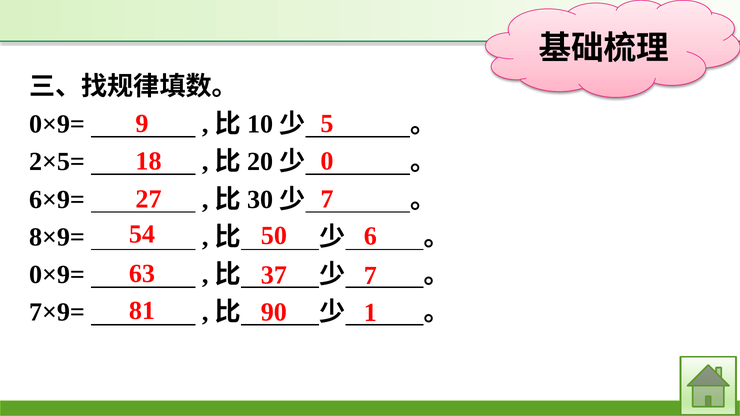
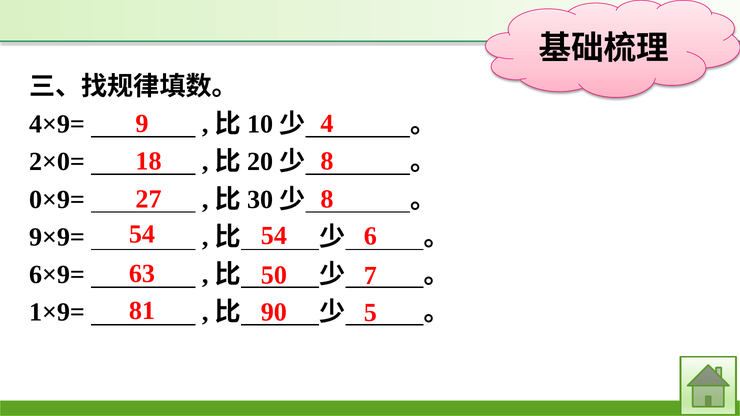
5: 5 -> 4 (327, 124)
0×9=: 0×9= -> 4×9= (57, 124)
18 0: 0 -> 8 (327, 161)
2×5=: 2×5= -> 2×0= (57, 162)
27 7: 7 -> 8 (327, 199)
6×9=: 6×9= -> 0×9= (57, 200)
54 50: 50 -> 54 (274, 236)
8×9=: 8×9= -> 9×9= (57, 237)
37: 37 -> 50 (274, 275)
0×9=: 0×9= -> 6×9= (57, 275)
1: 1 -> 5 (370, 313)
7×9=: 7×9= -> 1×9= (57, 312)
